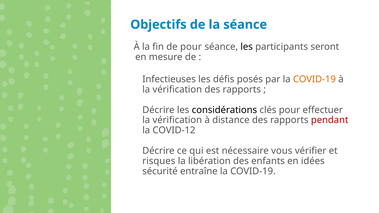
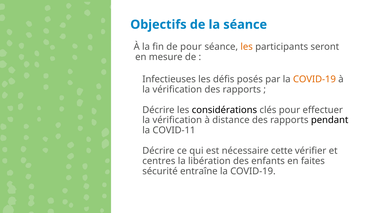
les colour: black -> orange (247, 47)
pendant colour: red -> black (330, 120)
COVID-12: COVID-12 -> COVID-11 (174, 130)
vous: vous -> cette (282, 151)
risques: risques -> centres (159, 161)
idées: idées -> faites (313, 161)
